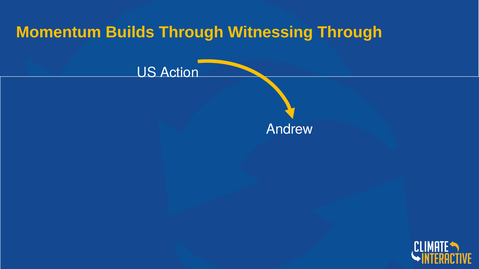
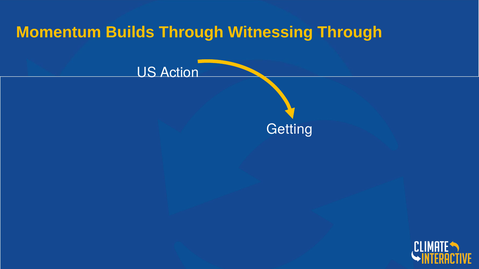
Andrew: Andrew -> Getting (290, 129)
